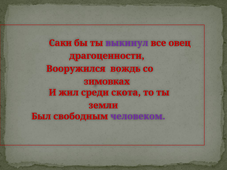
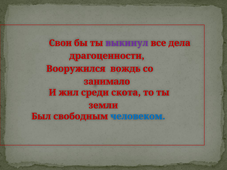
Саки: Саки -> Свои (60, 43)
овец: овец -> дела (180, 43)
зимовках: зимовках -> занимало (107, 82)
человеком colour: purple -> blue (138, 116)
